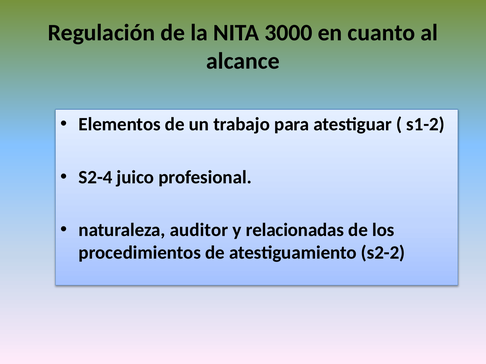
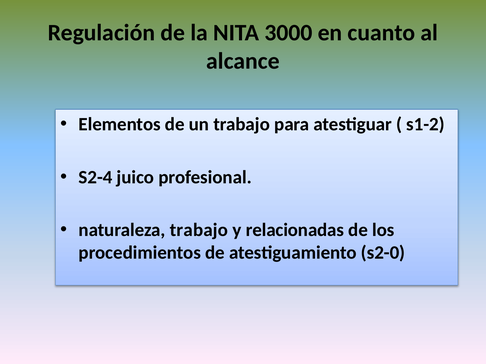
naturaleza auditor: auditor -> trabajo (199, 230)
s2-2: s2-2 -> s2-0 (383, 253)
